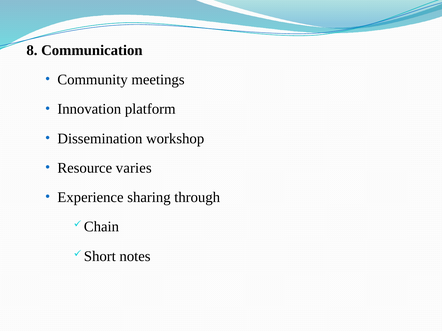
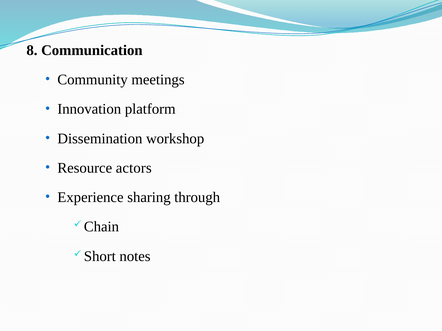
varies: varies -> actors (134, 168)
